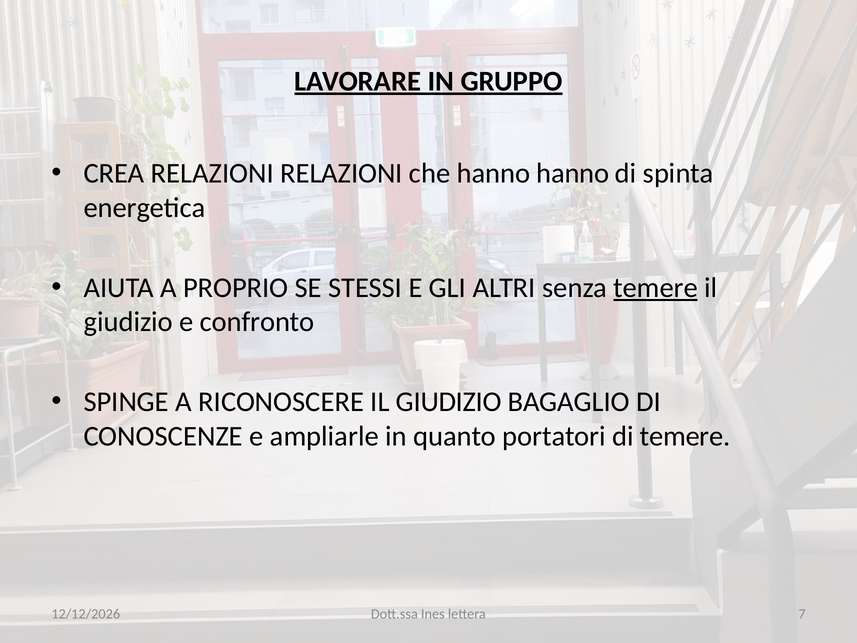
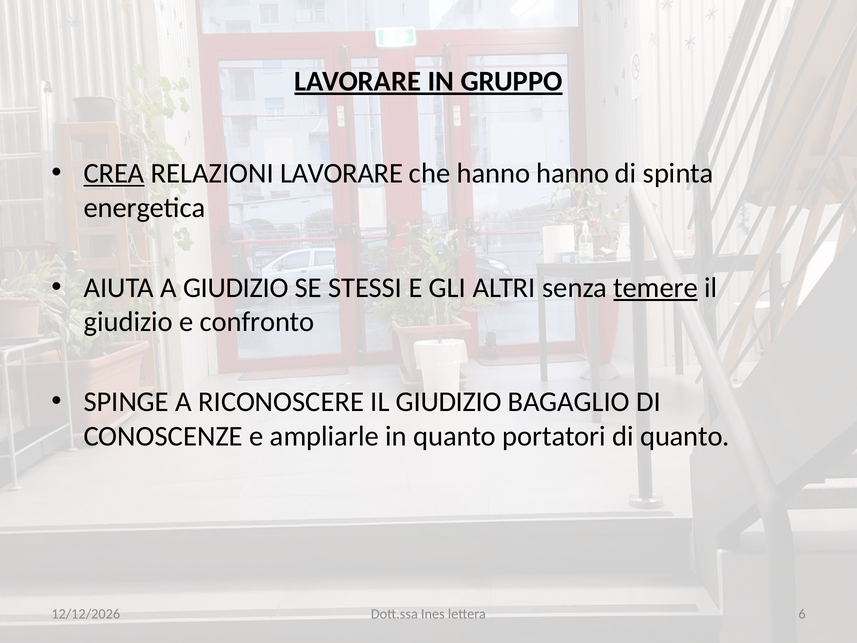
CREA underline: none -> present (114, 173)
RELAZIONI RELAZIONI: RELAZIONI -> LAVORARE (342, 173)
A PROPRIO: PROPRIO -> GIUDIZIO (236, 288)
di temere: temere -> quanto (685, 436)
7: 7 -> 6 (802, 614)
